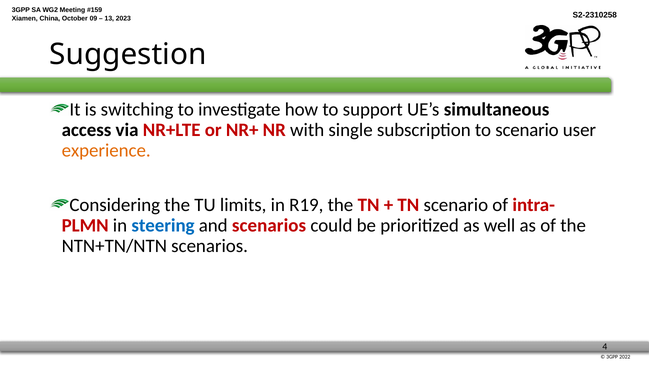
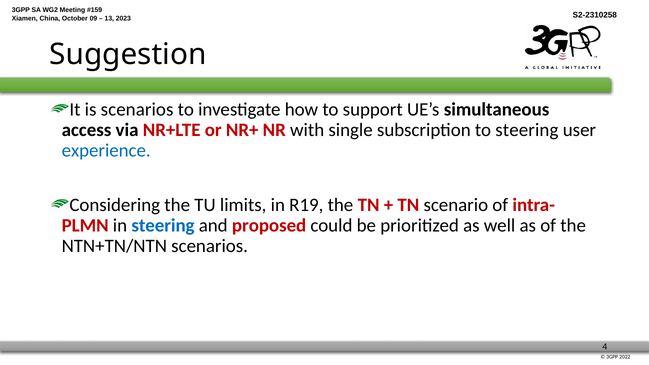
is switching: switching -> scenarios (137, 110)
to scenario: scenario -> steering (527, 130)
experience colour: orange -> blue (106, 151)
and scenarios: scenarios -> proposed (269, 225)
